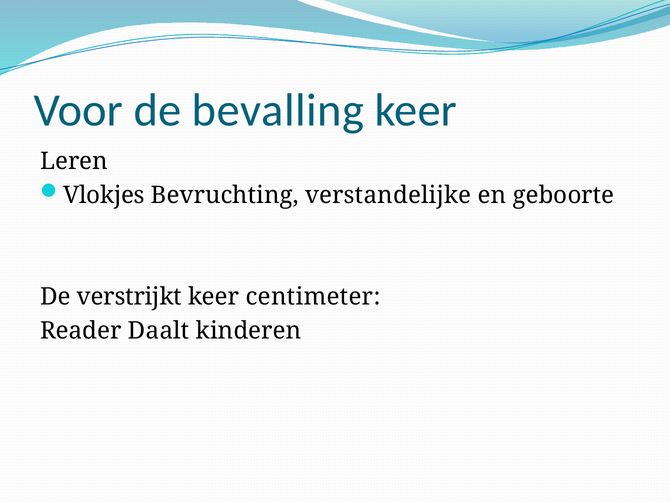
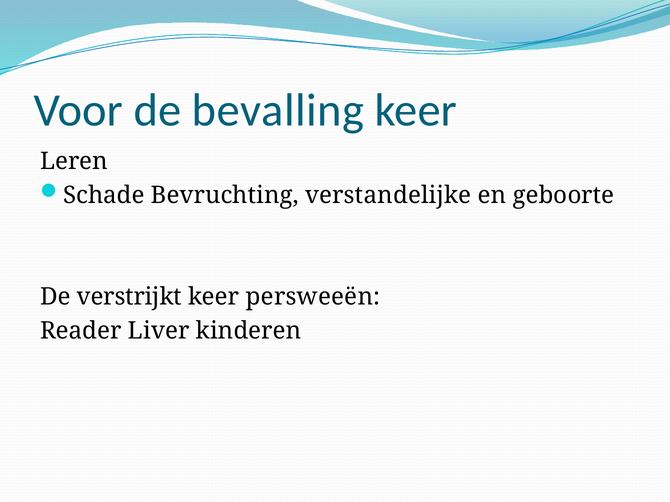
Vlokjes: Vlokjes -> Schade (104, 195)
centimeter: centimeter -> persweeën (313, 297)
Daalt: Daalt -> Liver (159, 331)
